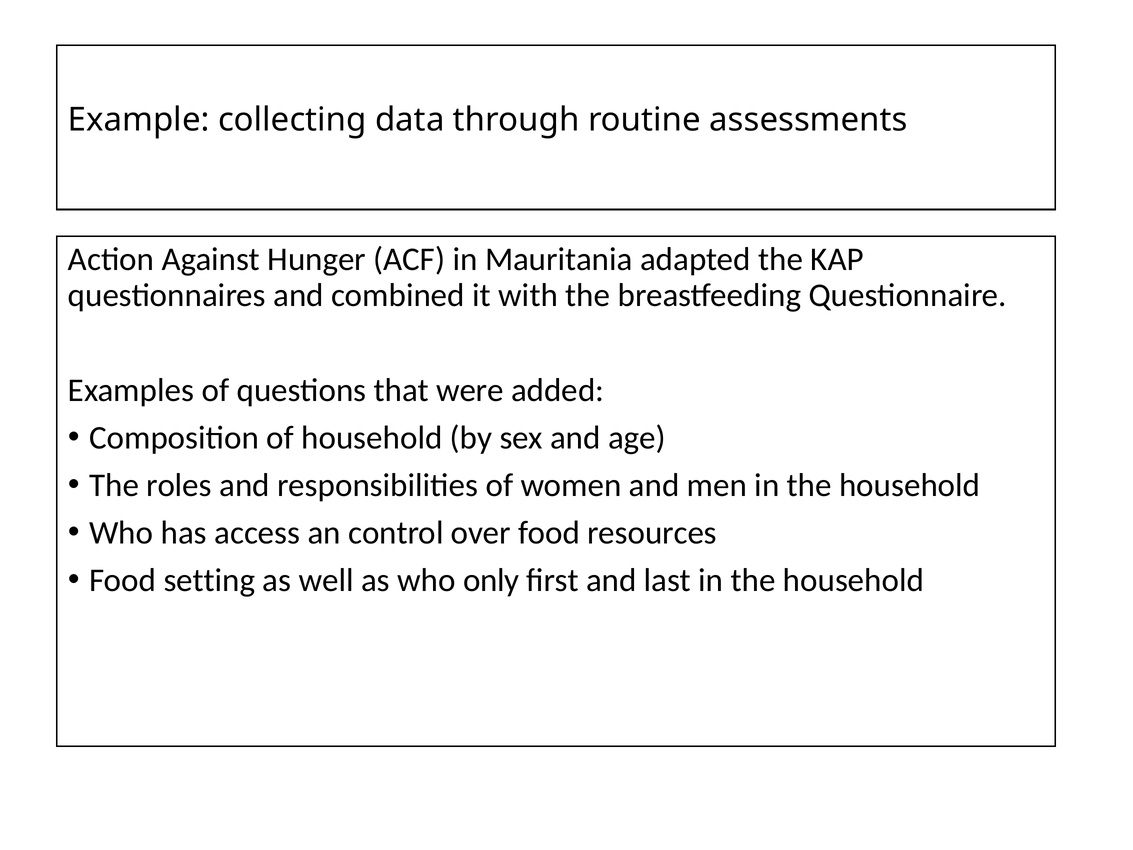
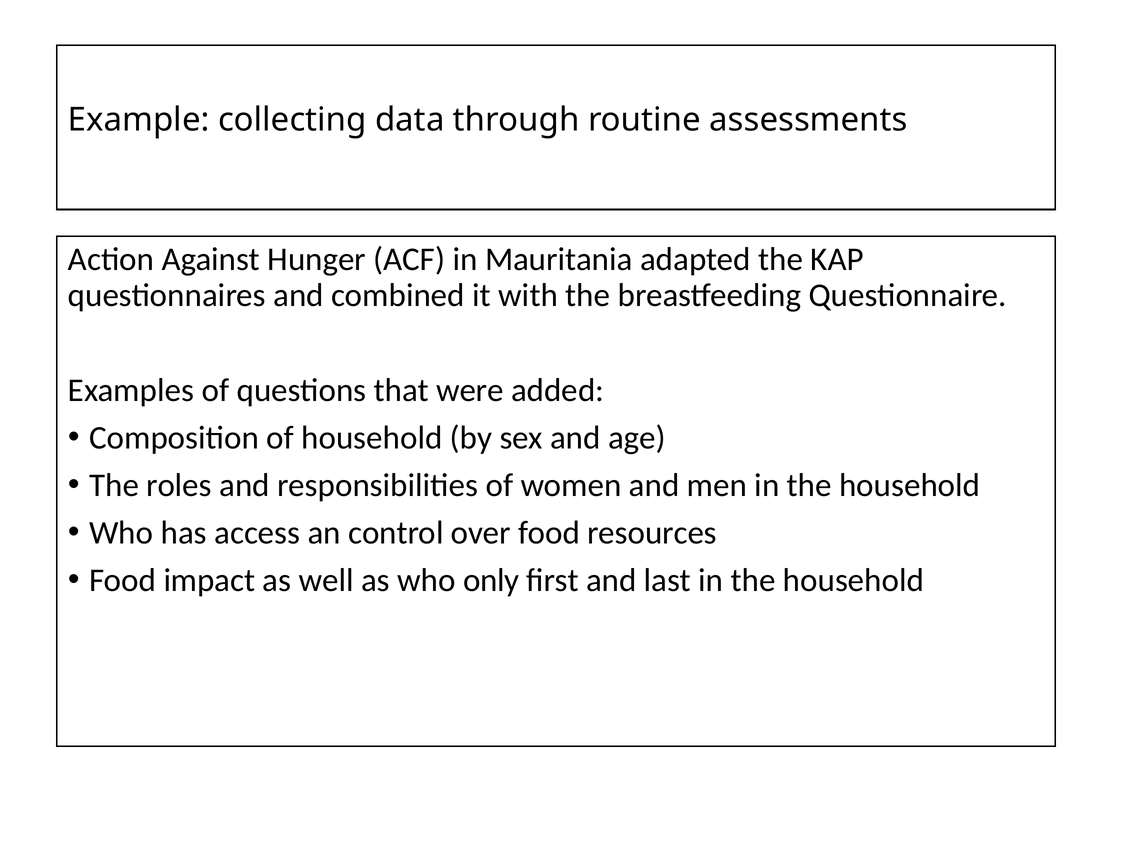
setting: setting -> impact (209, 580)
